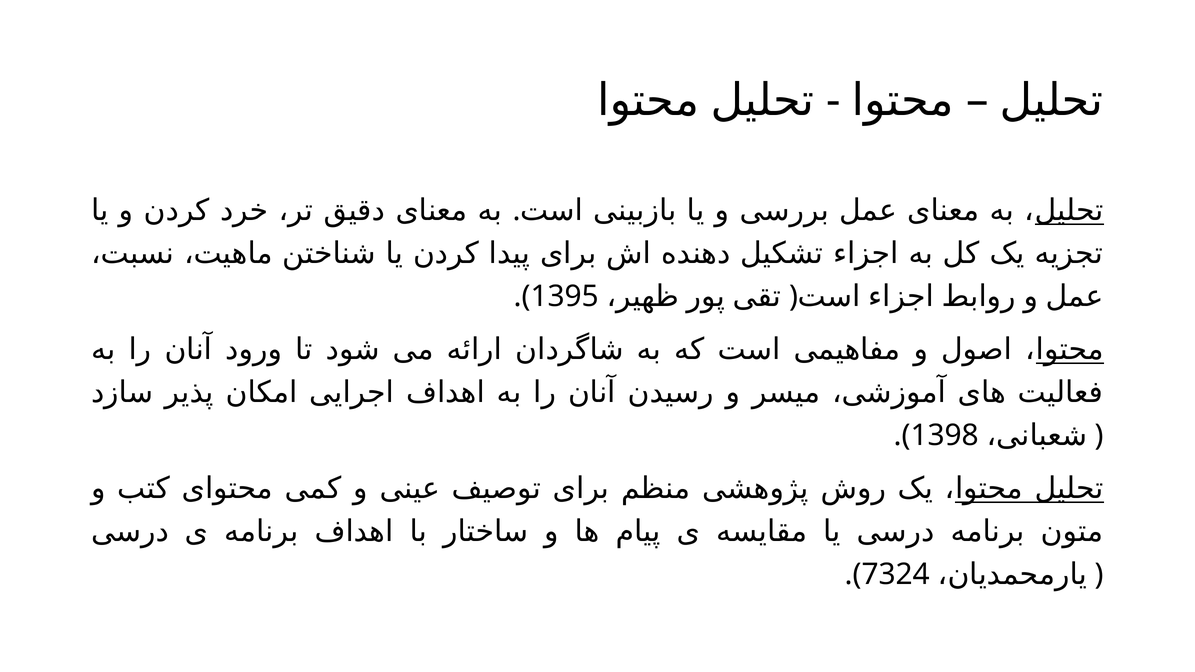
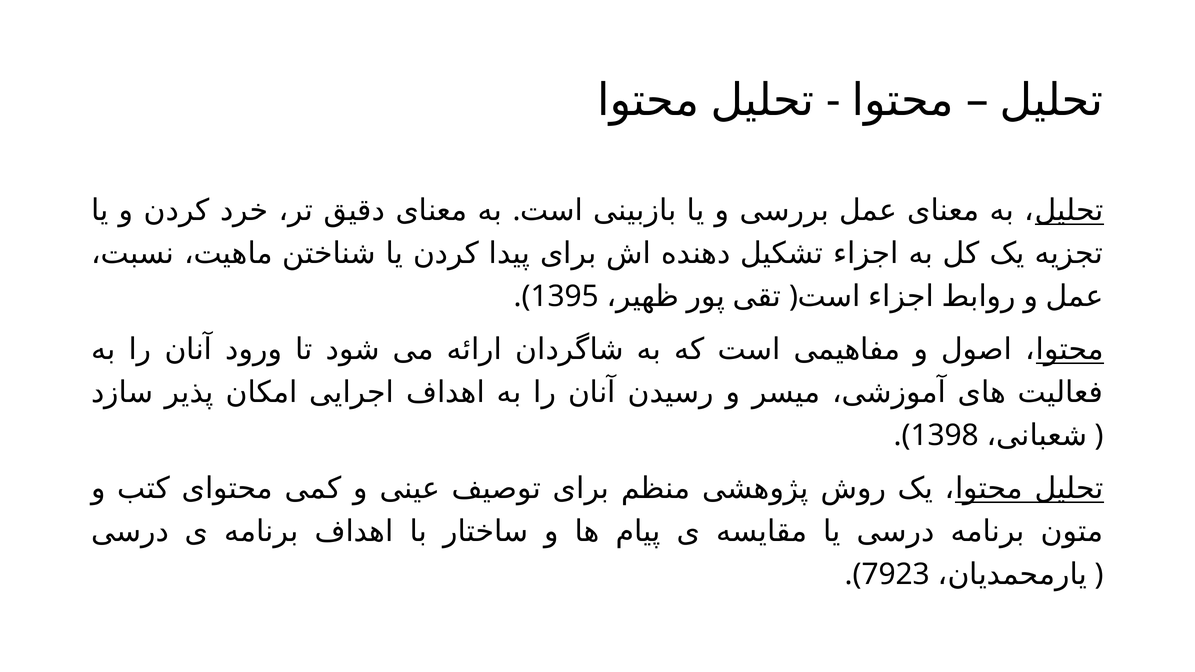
7324: 7324 -> 7923 (896, 575)
